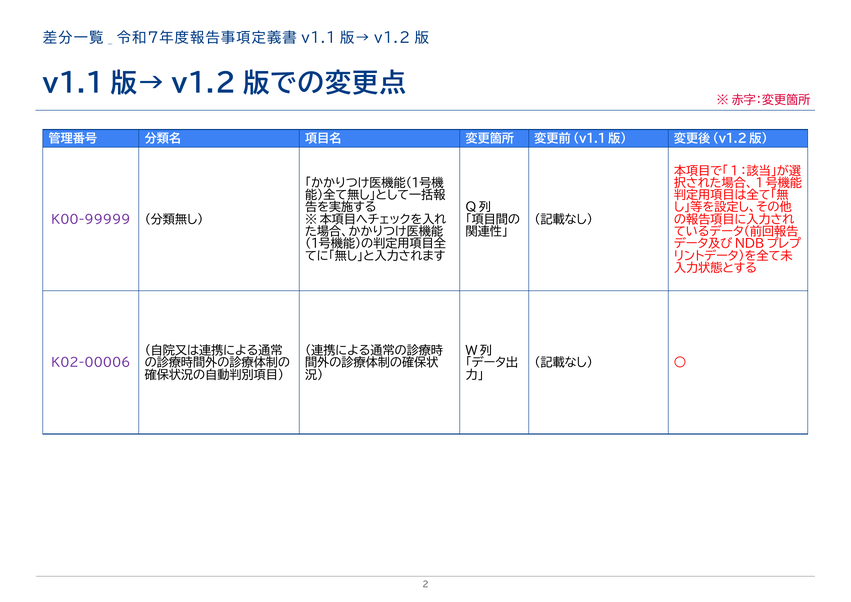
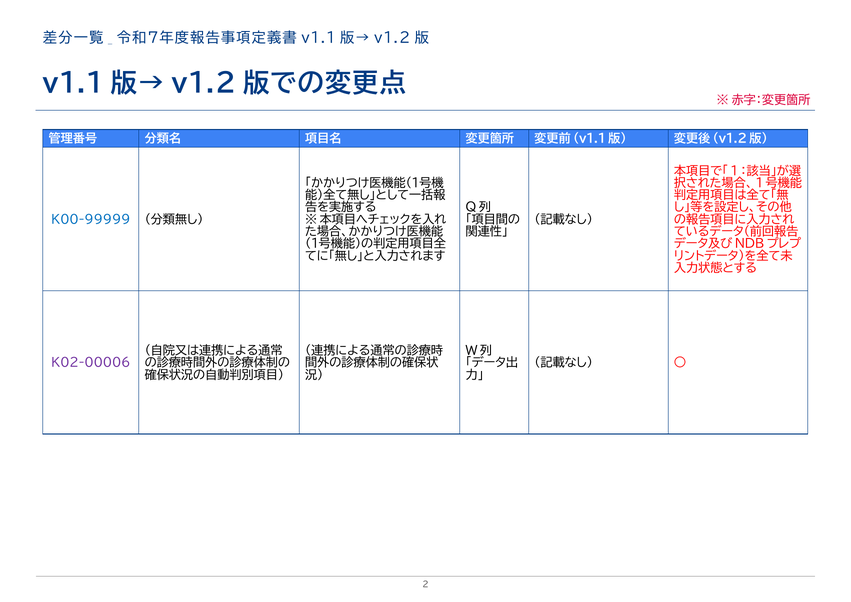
K00-99999 colour: purple -> blue (91, 220)
